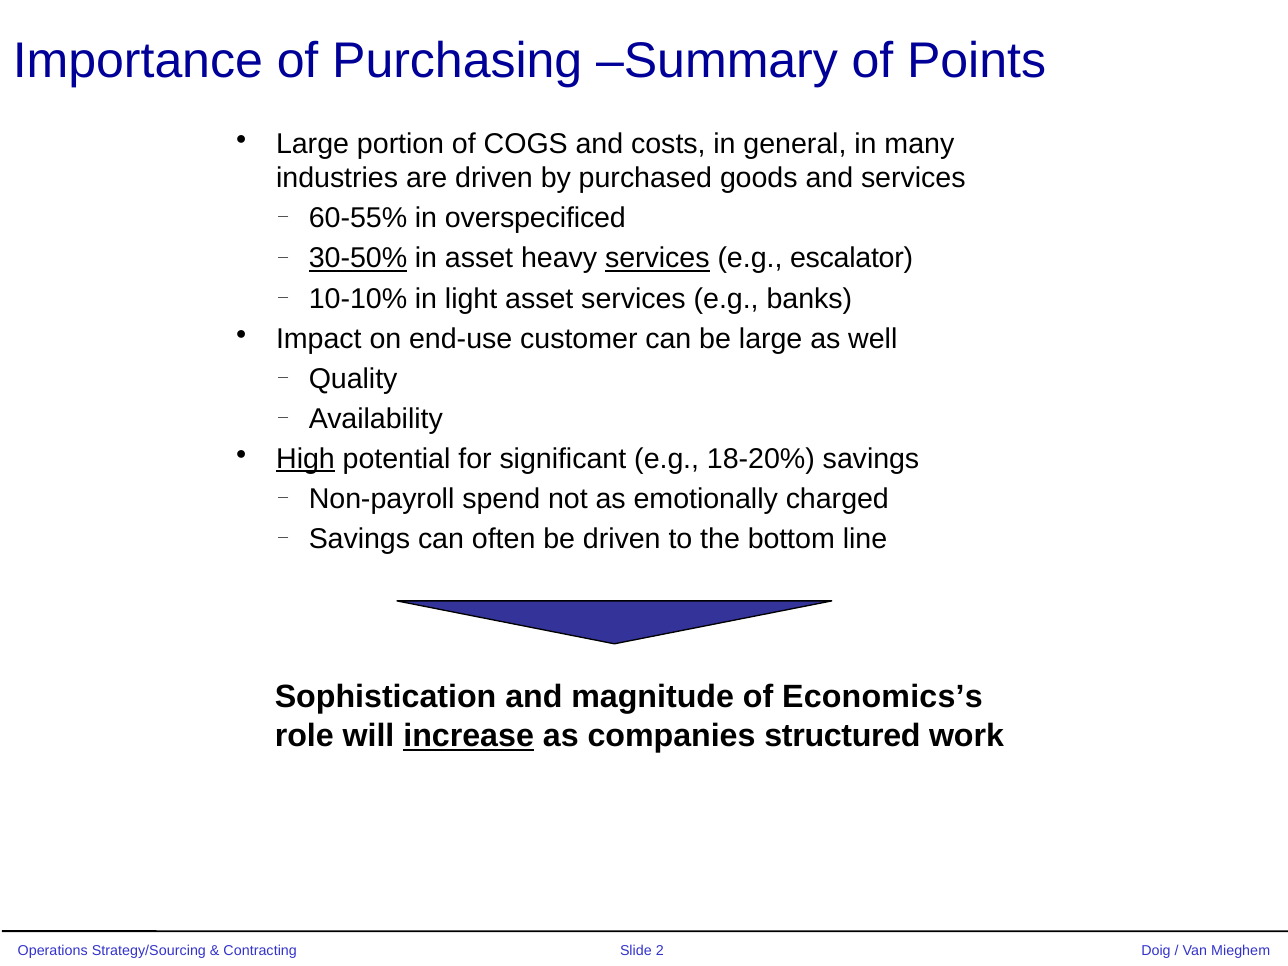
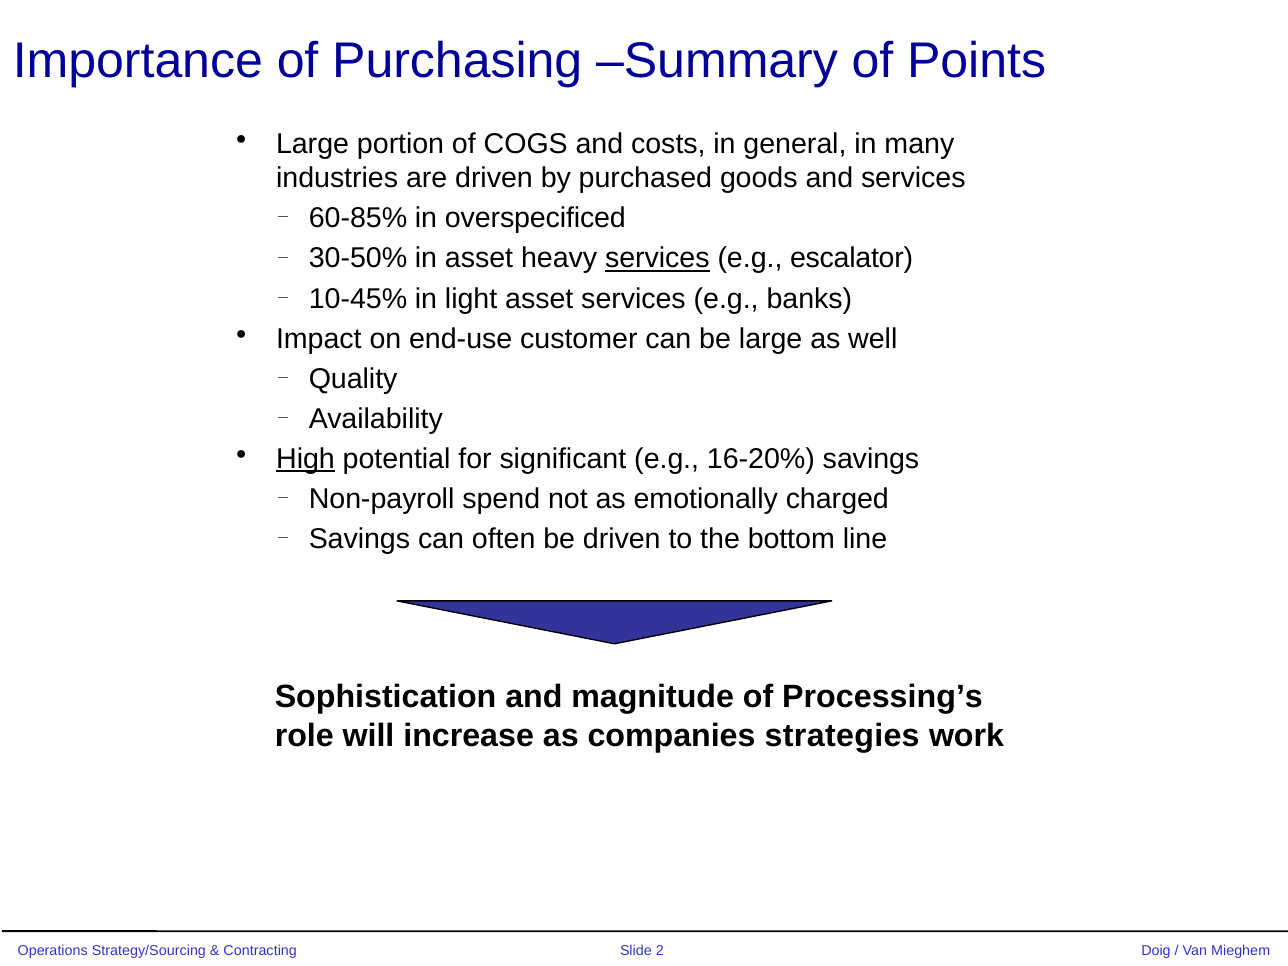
60-55%: 60-55% -> 60-85% (358, 218)
30-50% underline: present -> none (358, 259)
10-10%: 10-10% -> 10-45% (358, 299)
18-20%: 18-20% -> 16-20% (761, 459)
Economics’s: Economics’s -> Processing’s (882, 697)
increase underline: present -> none (469, 736)
structured: structured -> strategies (842, 736)
